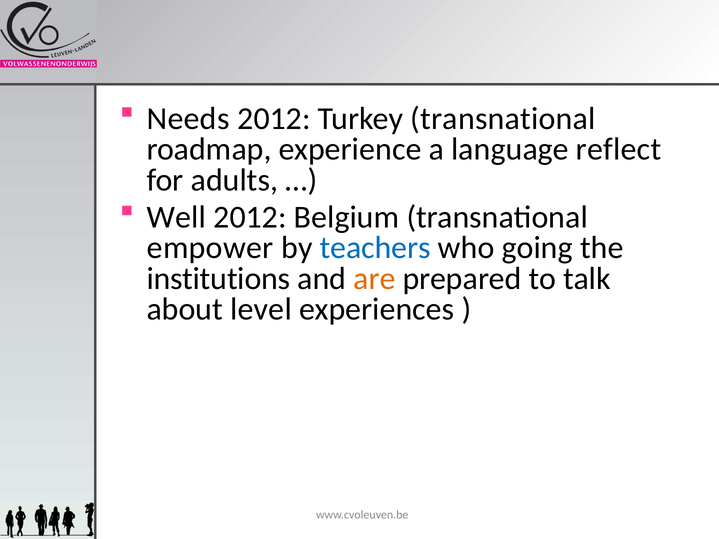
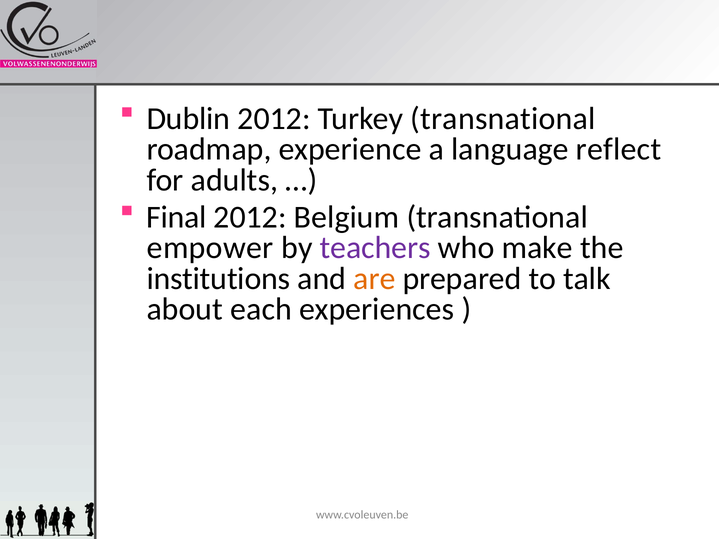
Needs: Needs -> Dublin (188, 119)
Well: Well -> Final (176, 217)
teachers colour: blue -> purple (375, 248)
going: going -> make (537, 248)
level: level -> each (261, 309)
